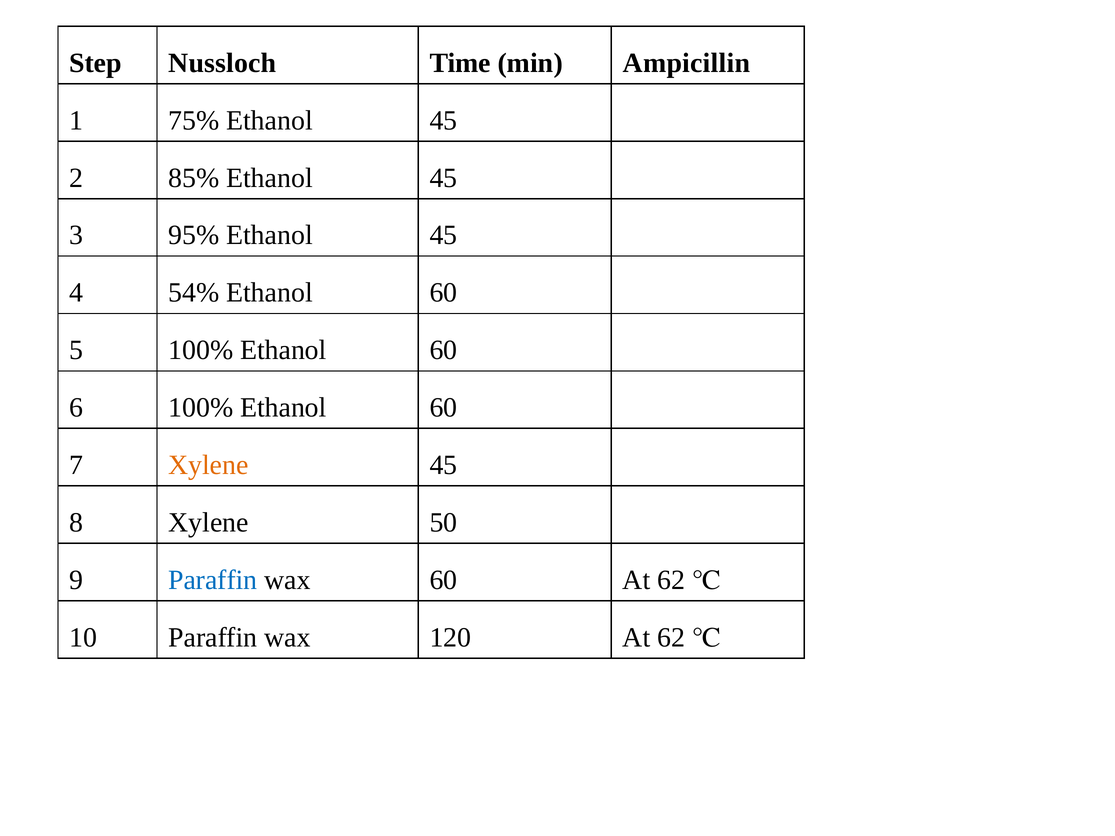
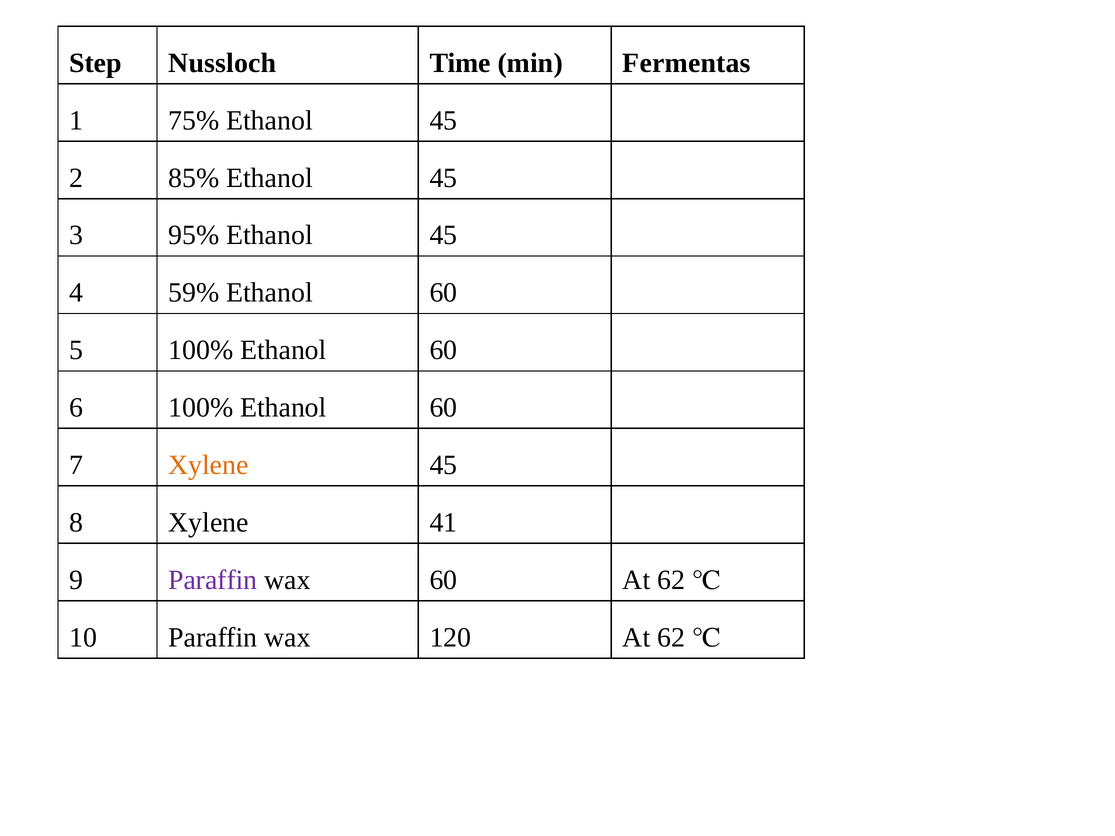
Ampicillin: Ampicillin -> Fermentas (687, 63)
54%: 54% -> 59% (194, 293)
50: 50 -> 41 (443, 523)
Paraffin colour: blue -> purple (213, 580)
